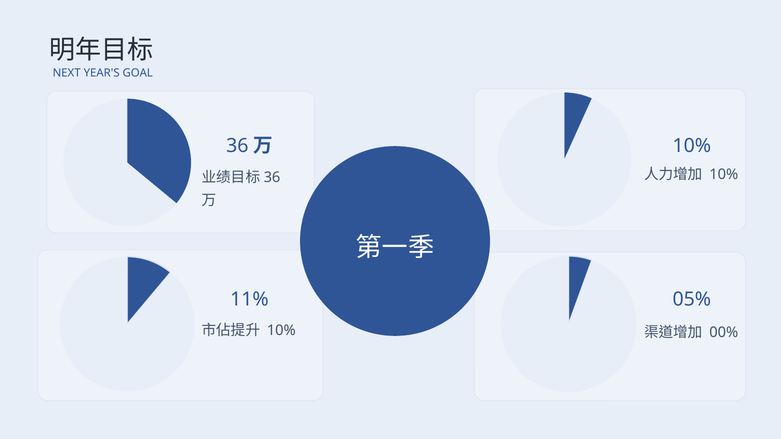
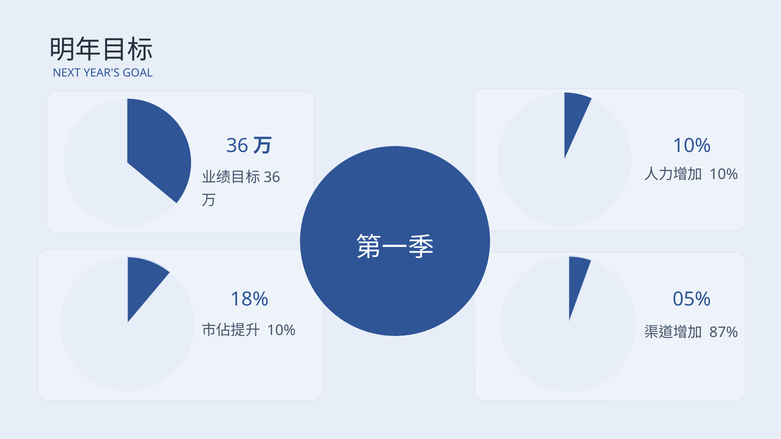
11%: 11% -> 18% (249, 299)
00%: 00% -> 87% (724, 333)
